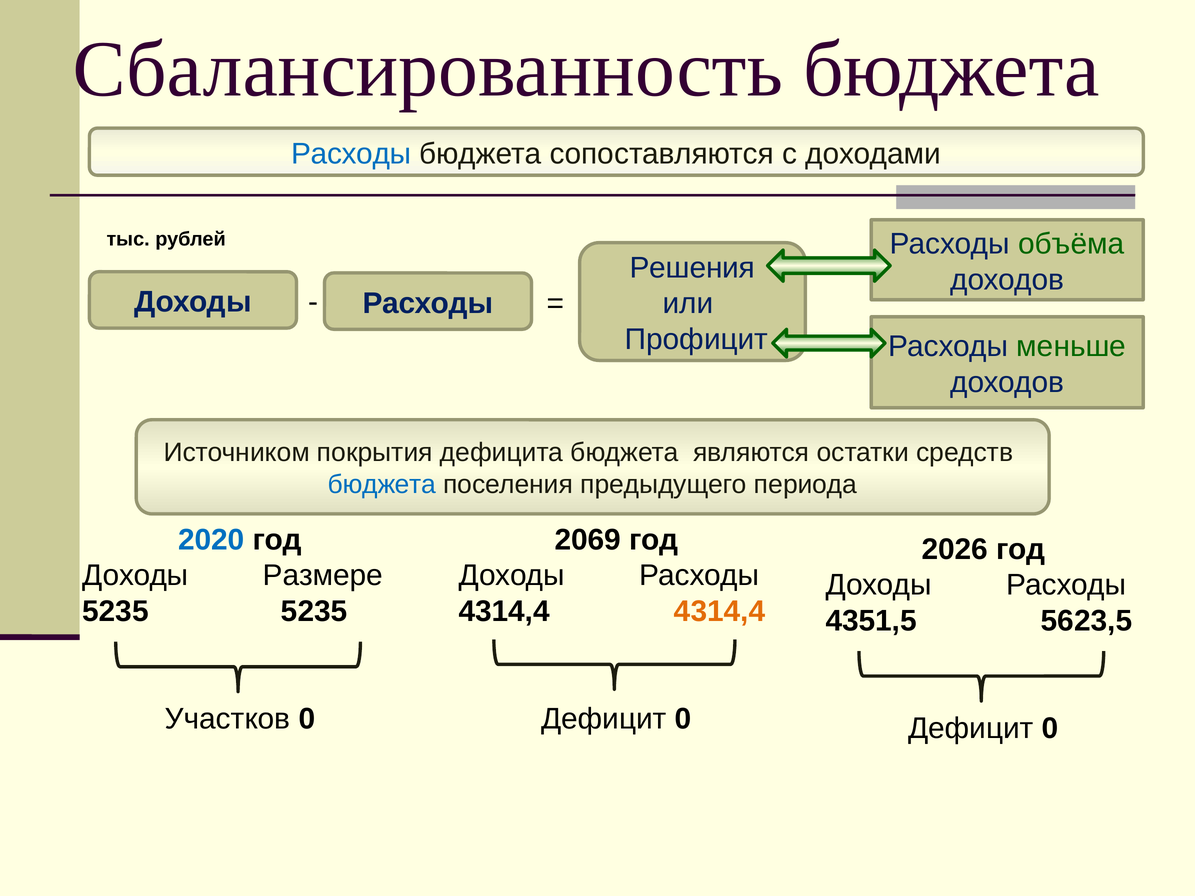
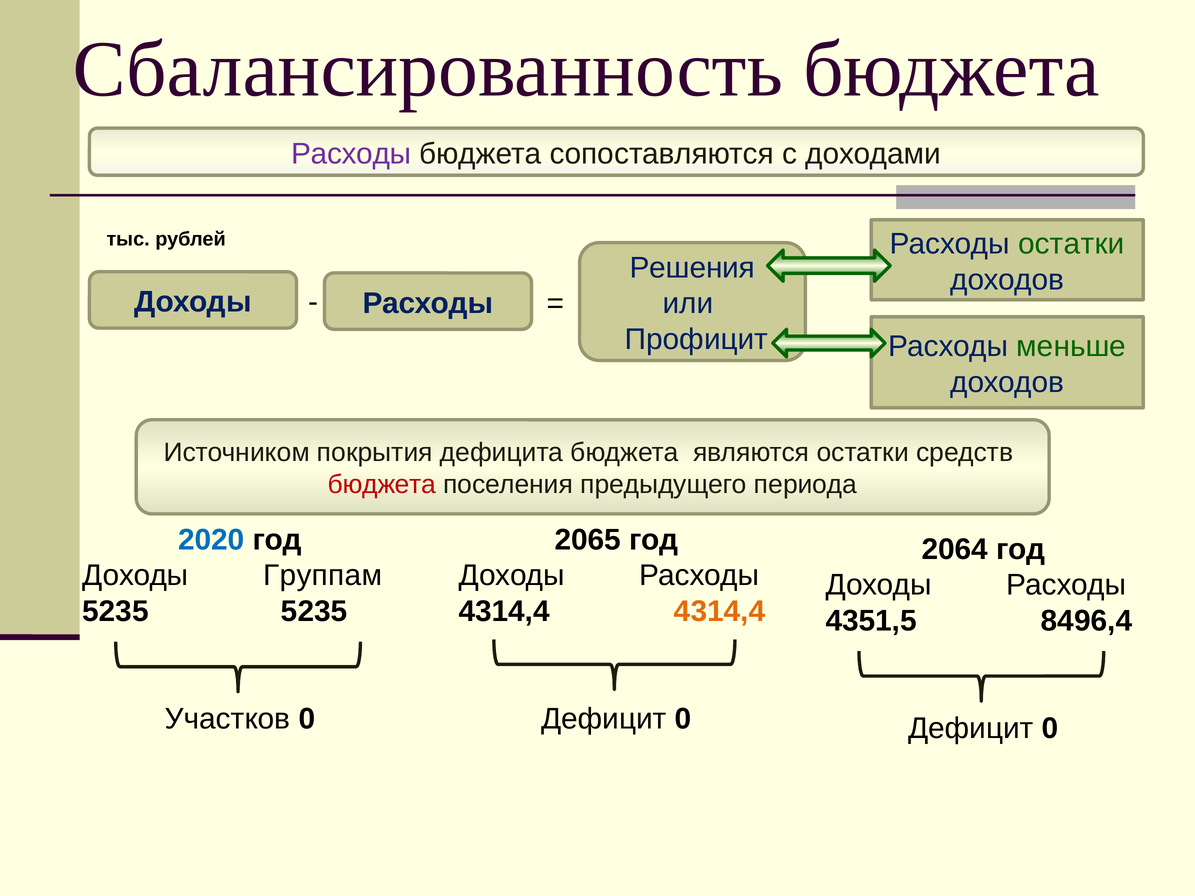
Расходы colour: blue -> purple (351, 154)
Расходы объёма: объёма -> остатки (1071, 244)
бюджета colour: blue -> red (382, 485)
2069: 2069 -> 2065 (588, 540)
2026: 2026 -> 2064 (955, 549)
Размере: Размере -> Группам (323, 576)
5623,5: 5623,5 -> 8496,4 (1087, 621)
